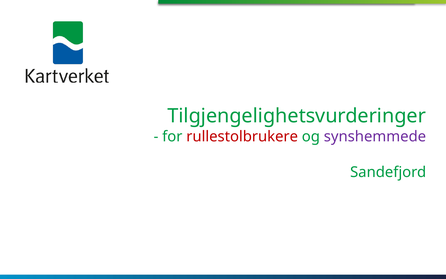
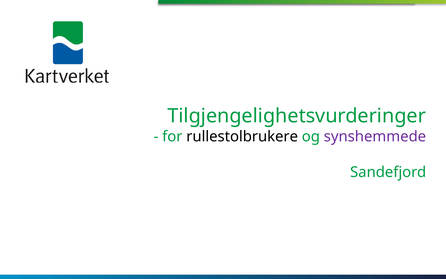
rullestolbrukere colour: red -> black (242, 136)
